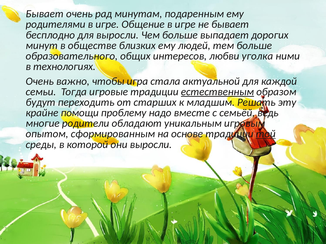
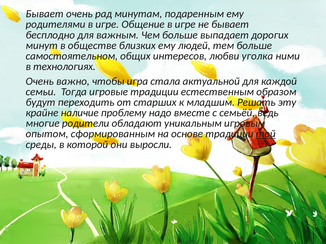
для выросли: выросли -> важным (117, 35)
образовательного: образовательного -> самостоятельном (72, 56)
естественным underline: present -> none (217, 92)
помощи: помощи -> наличие (80, 113)
